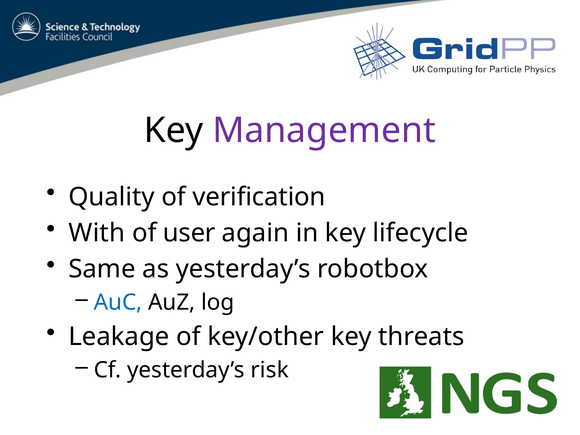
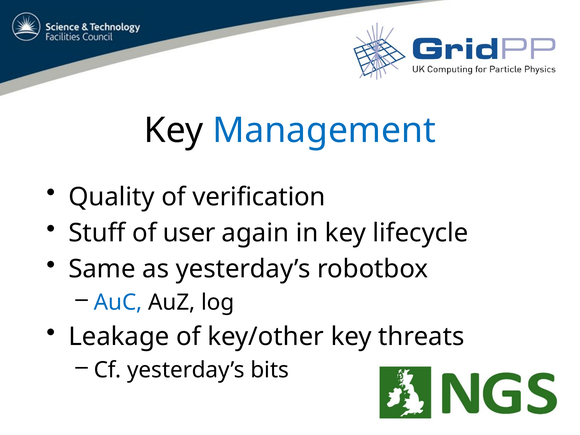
Management colour: purple -> blue (324, 131)
With: With -> Stuff (97, 233)
risk: risk -> bits (270, 370)
